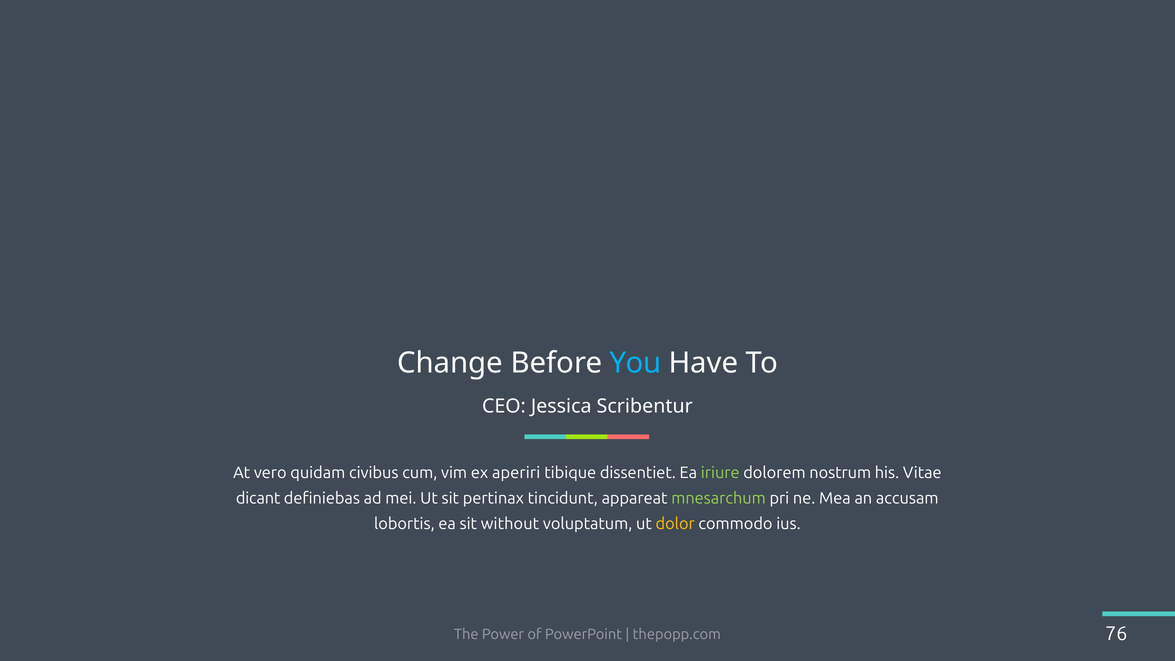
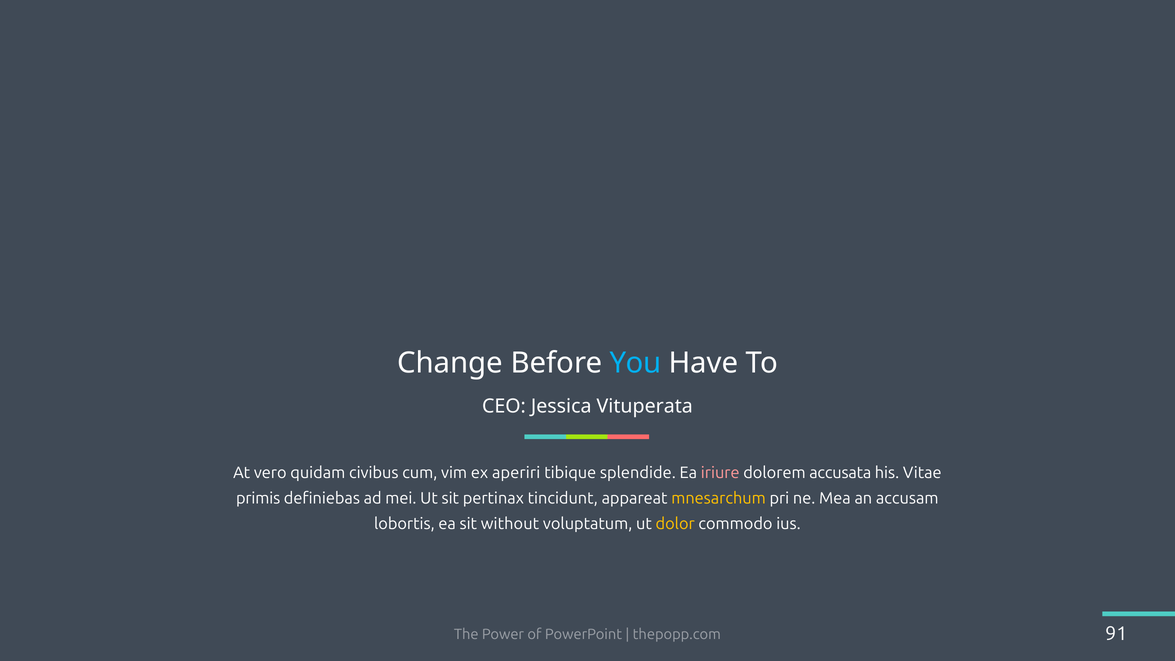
Scribentur: Scribentur -> Vituperata (645, 406)
dissentiet: dissentiet -> splendide (638, 473)
iriure colour: light green -> pink (720, 473)
nostrum: nostrum -> accusata (840, 473)
dicant: dicant -> primis (258, 498)
mnesarchum colour: light green -> yellow (719, 498)
76: 76 -> 91 (1116, 634)
